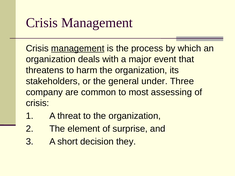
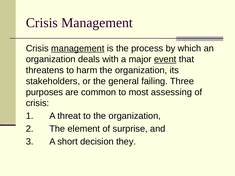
event underline: none -> present (165, 59)
under: under -> failing (155, 81)
company: company -> purposes (44, 92)
